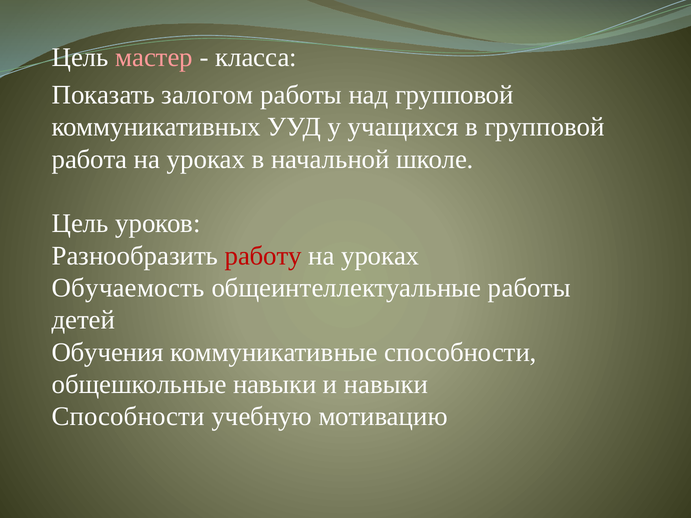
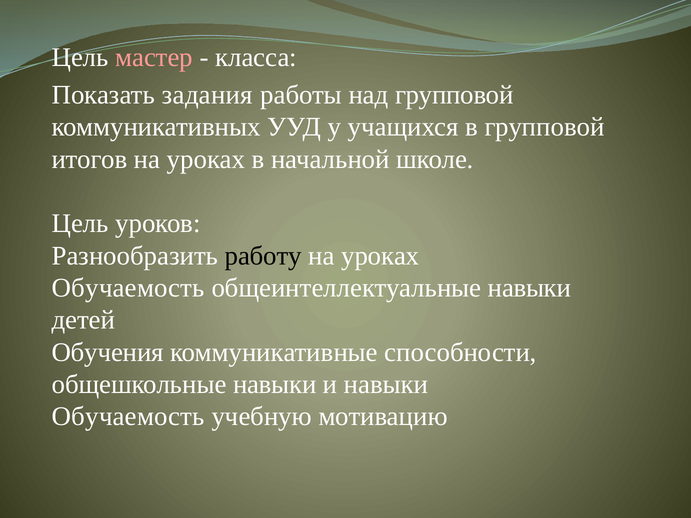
залогом: залогом -> задания (207, 95)
работа: работа -> итогов (90, 159)
работу colour: red -> black (263, 256)
общеинтеллектуальные работы: работы -> навыки (530, 288)
Способности: Способности -> Обучаемость (128, 417)
